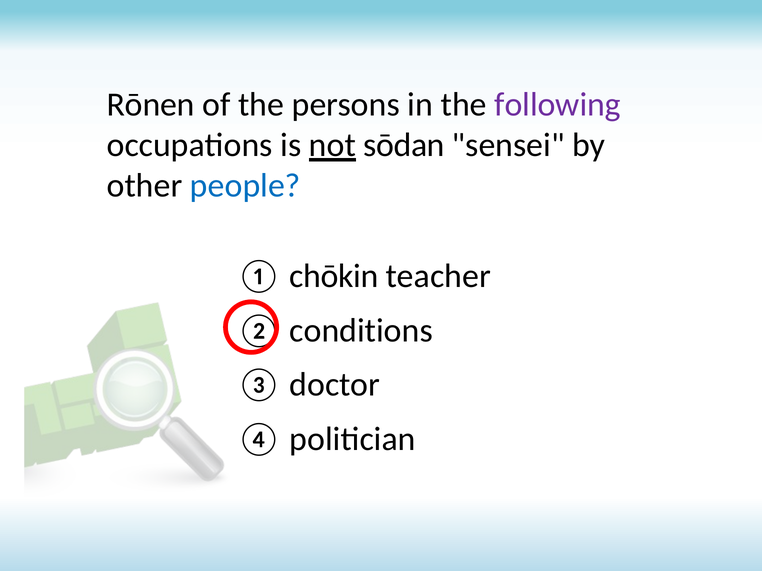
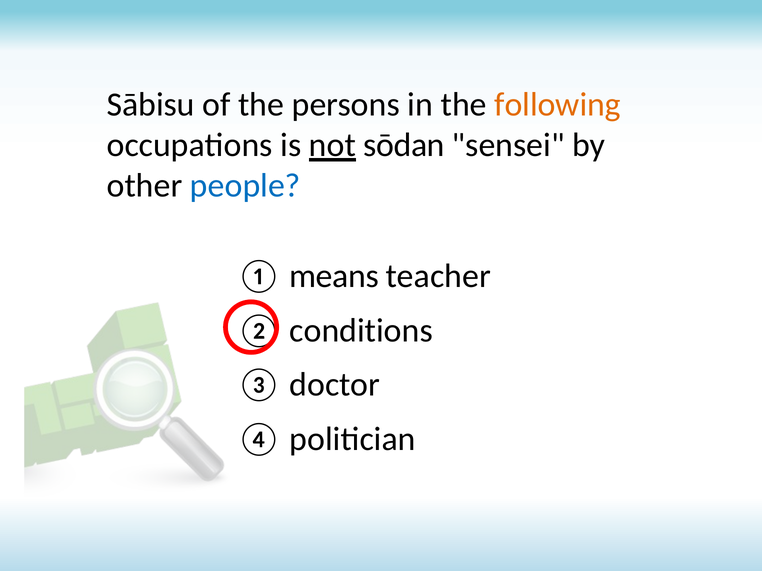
Rōnen: Rōnen -> Sābisu (151, 105)
following colour: purple -> orange (558, 105)
chōkin: chōkin -> means (334, 276)
